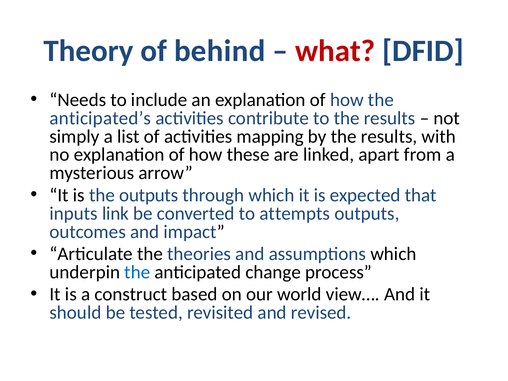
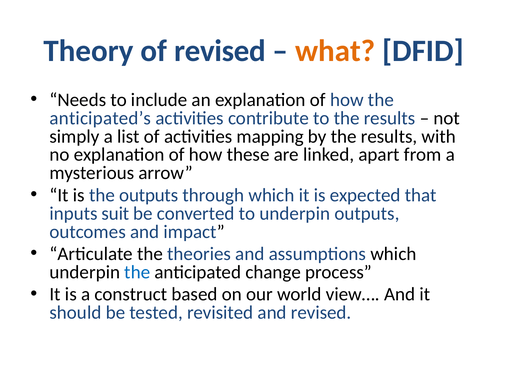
of behind: behind -> revised (220, 51)
what colour: red -> orange (335, 51)
link: link -> suit (115, 213)
to attempts: attempts -> underpin (295, 213)
